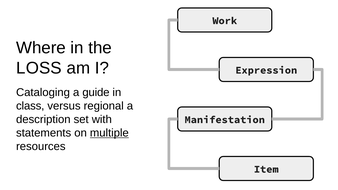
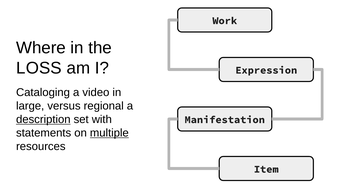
guide: guide -> video (96, 92)
class: class -> large (30, 106)
description underline: none -> present (43, 119)
